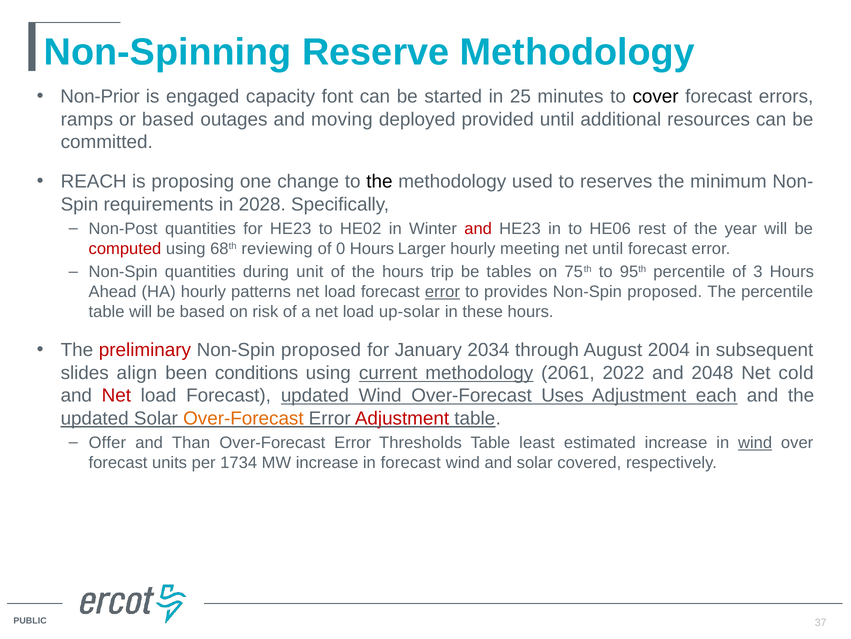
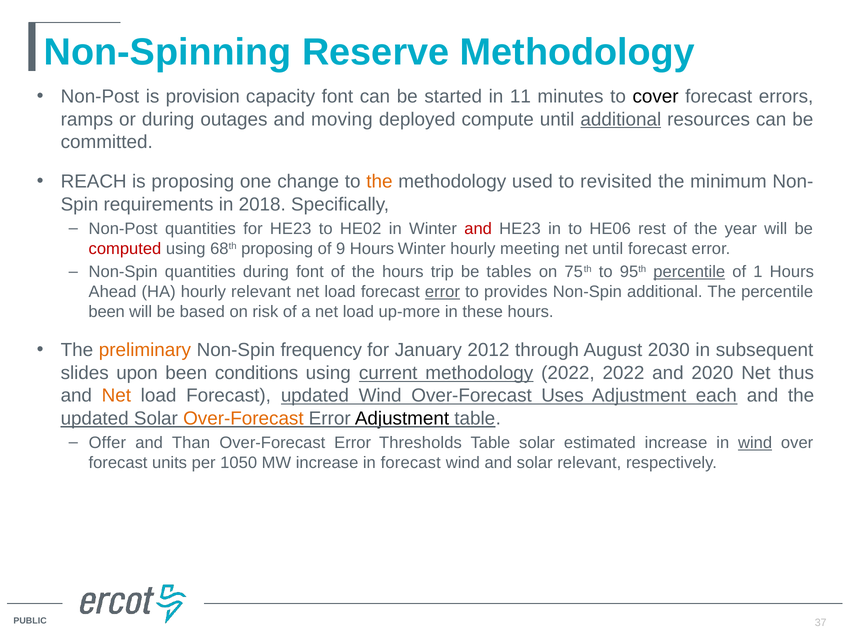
Non-Prior: Non-Prior -> Non-Post (100, 96)
engaged: engaged -> provision (203, 96)
25: 25 -> 11 (520, 96)
or based: based -> during (168, 119)
provided: provided -> compute (498, 119)
additional underline: none -> present (621, 119)
the colour: black -> orange (379, 181)
reserves: reserves -> revisited (616, 181)
2028: 2028 -> 2018 (262, 204)
68th reviewing: reviewing -> proposing (277, 248)
0: 0 -> 9 (341, 248)
Hours Larger: Larger -> Winter (422, 248)
during unit: unit -> font (310, 272)
percentile underline: none -> present (689, 272)
3: 3 -> 1 (758, 272)
hourly patterns: patterns -> relevant (261, 292)
proposed: proposed -> additional (665, 292)
table: table -> been (107, 311)
up-solar: up-solar -> up-more (409, 311)
preliminary colour: red -> orange (145, 350)
proposed: proposed -> frequency (321, 350)
2034: 2034 -> 2012 (488, 350)
2004: 2004 -> 2030 (669, 350)
align: align -> upon (137, 372)
methodology 2061: 2061 -> 2022 (568, 372)
2048: 2048 -> 2020 (712, 372)
cold: cold -> thus (796, 372)
Net colour: red -> orange (116, 395)
Adjustment colour: red -> black (402, 418)
Table least: least -> solar (537, 442)
1734: 1734 -> 1050 (239, 462)
solar covered: covered -> relevant (589, 462)
